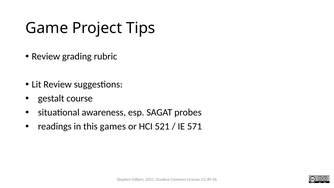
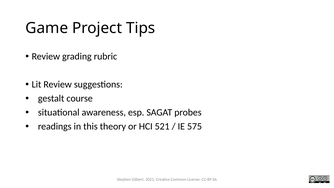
games: games -> theory (113, 126)
571: 571 -> 575 (194, 126)
